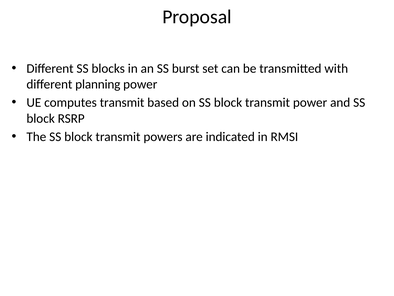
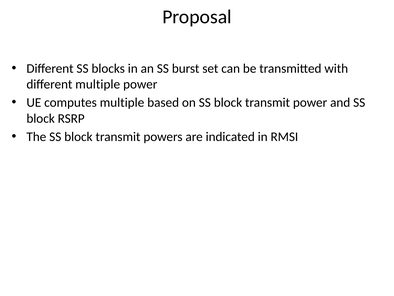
different planning: planning -> multiple (98, 84)
computes transmit: transmit -> multiple (122, 102)
